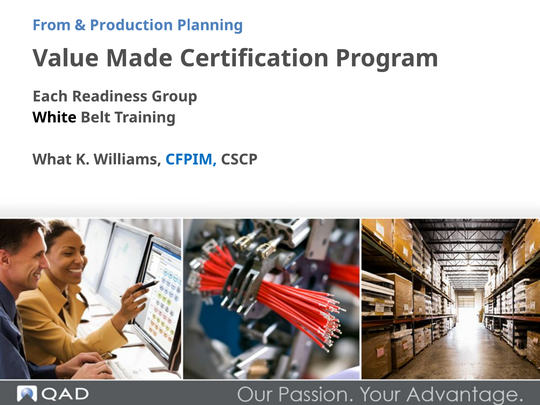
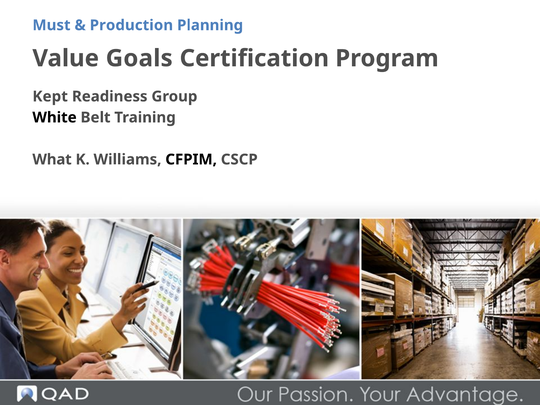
From: From -> Must (51, 25)
Made: Made -> Goals (139, 58)
Each: Each -> Kept (50, 96)
CFPIM colour: blue -> black (191, 159)
